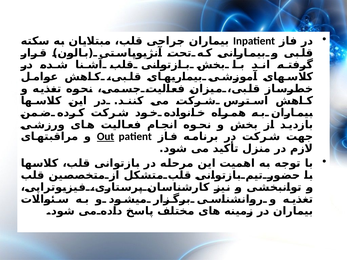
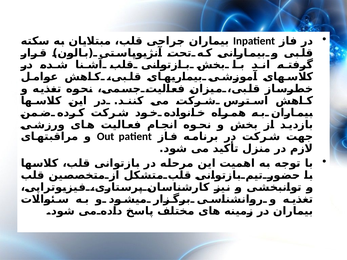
Out underline: present -> none (106, 137)
